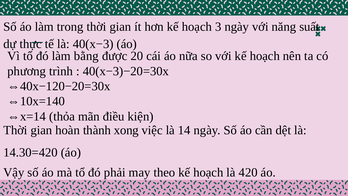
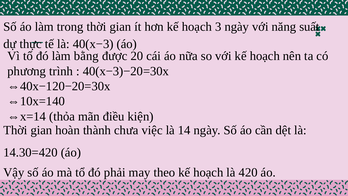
xong: xong -> chưa (126, 130)
